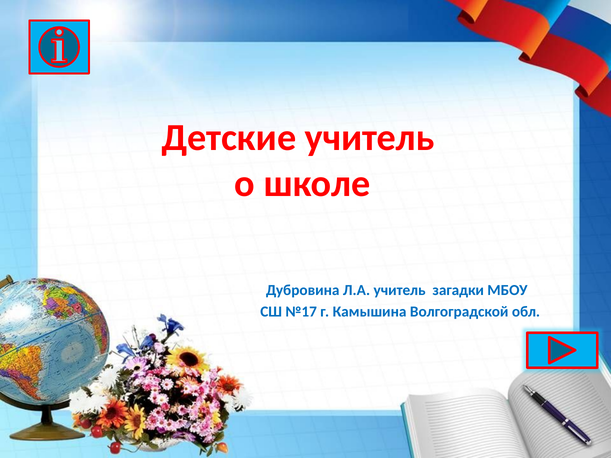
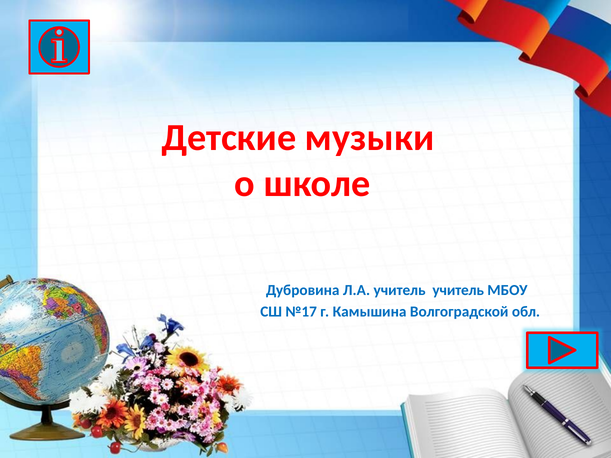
Детские учитель: учитель -> музыки (370, 138)
учитель загадки: загадки -> учитель (458, 291)
